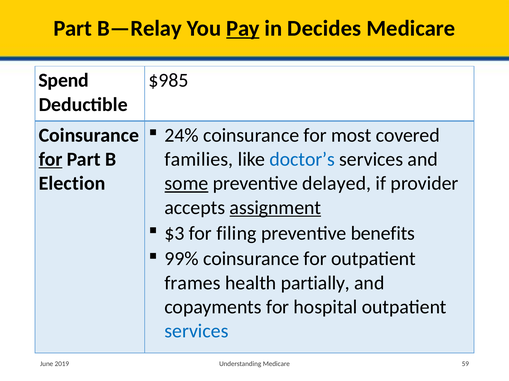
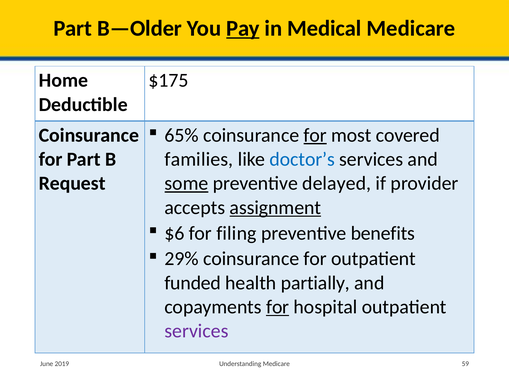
B—Relay: B—Relay -> B—Older (140, 28)
Decides: Decides -> Medical (324, 28)
Spend: Spend -> Home (64, 81)
$985: $985 -> $175 (169, 81)
24%: 24% -> 65% (182, 135)
for underline: none -> present (315, 135)
for underline: present -> none (51, 160)
Election: Election -> Request (72, 184)
$3: $3 -> $6 (175, 234)
99%: 99% -> 29% (182, 259)
frames: frames -> funded (193, 283)
for underline: none -> present (278, 308)
services colour: blue -> purple (196, 332)
